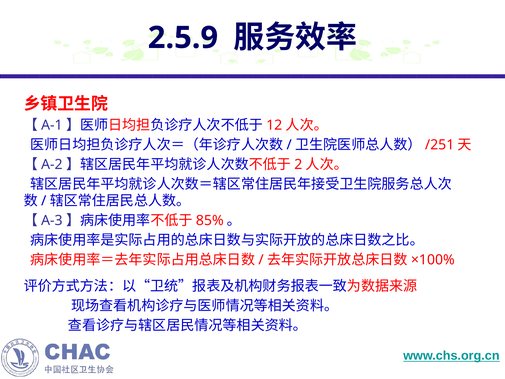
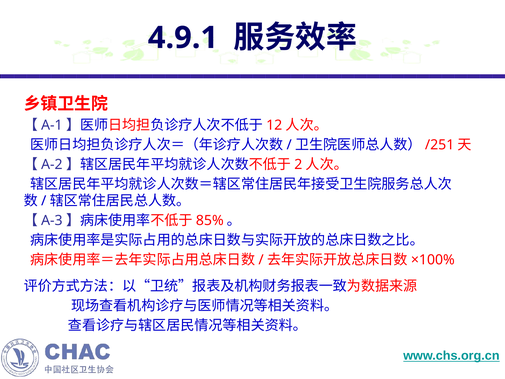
2.5.9: 2.5.9 -> 4.9.1 (183, 38)
